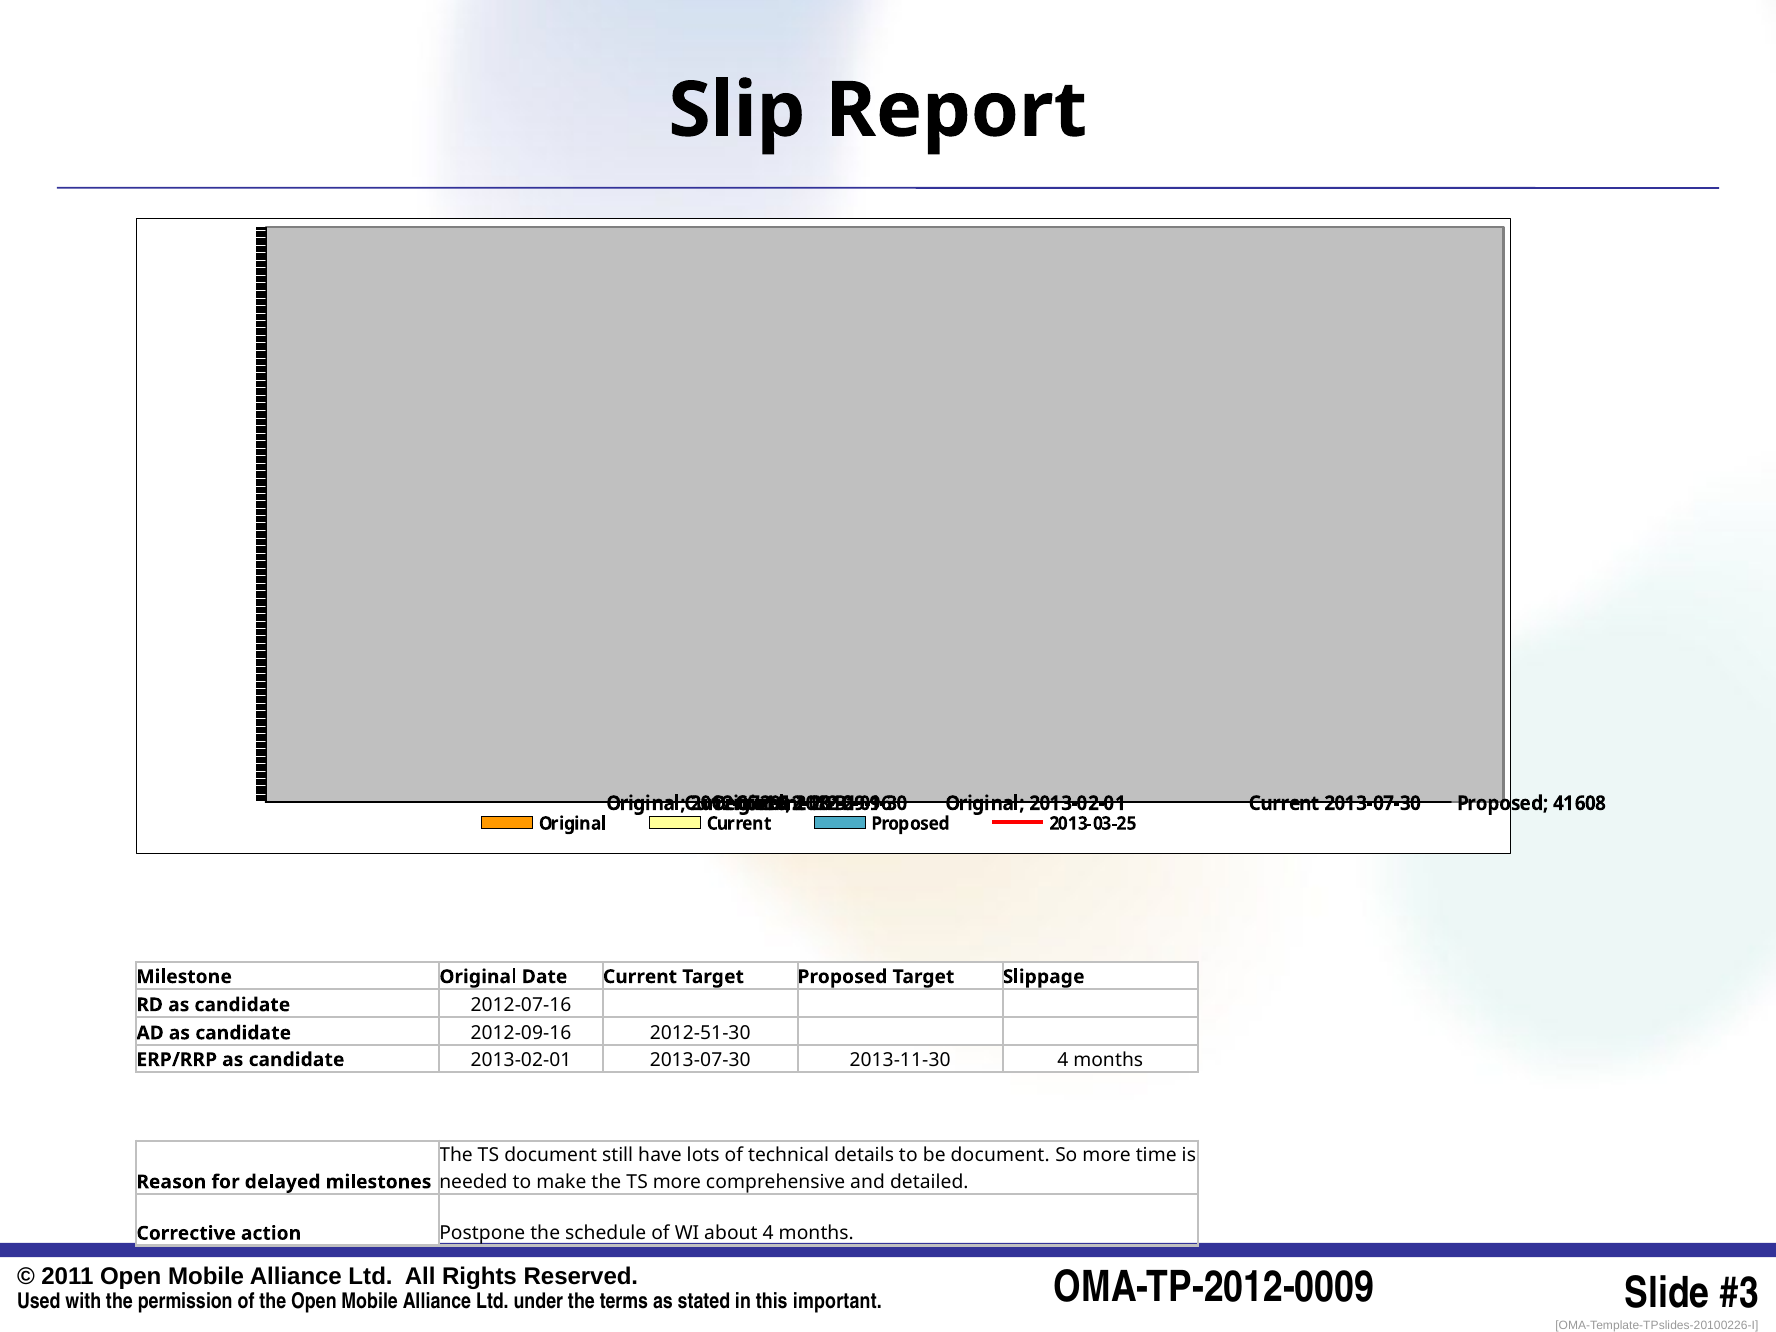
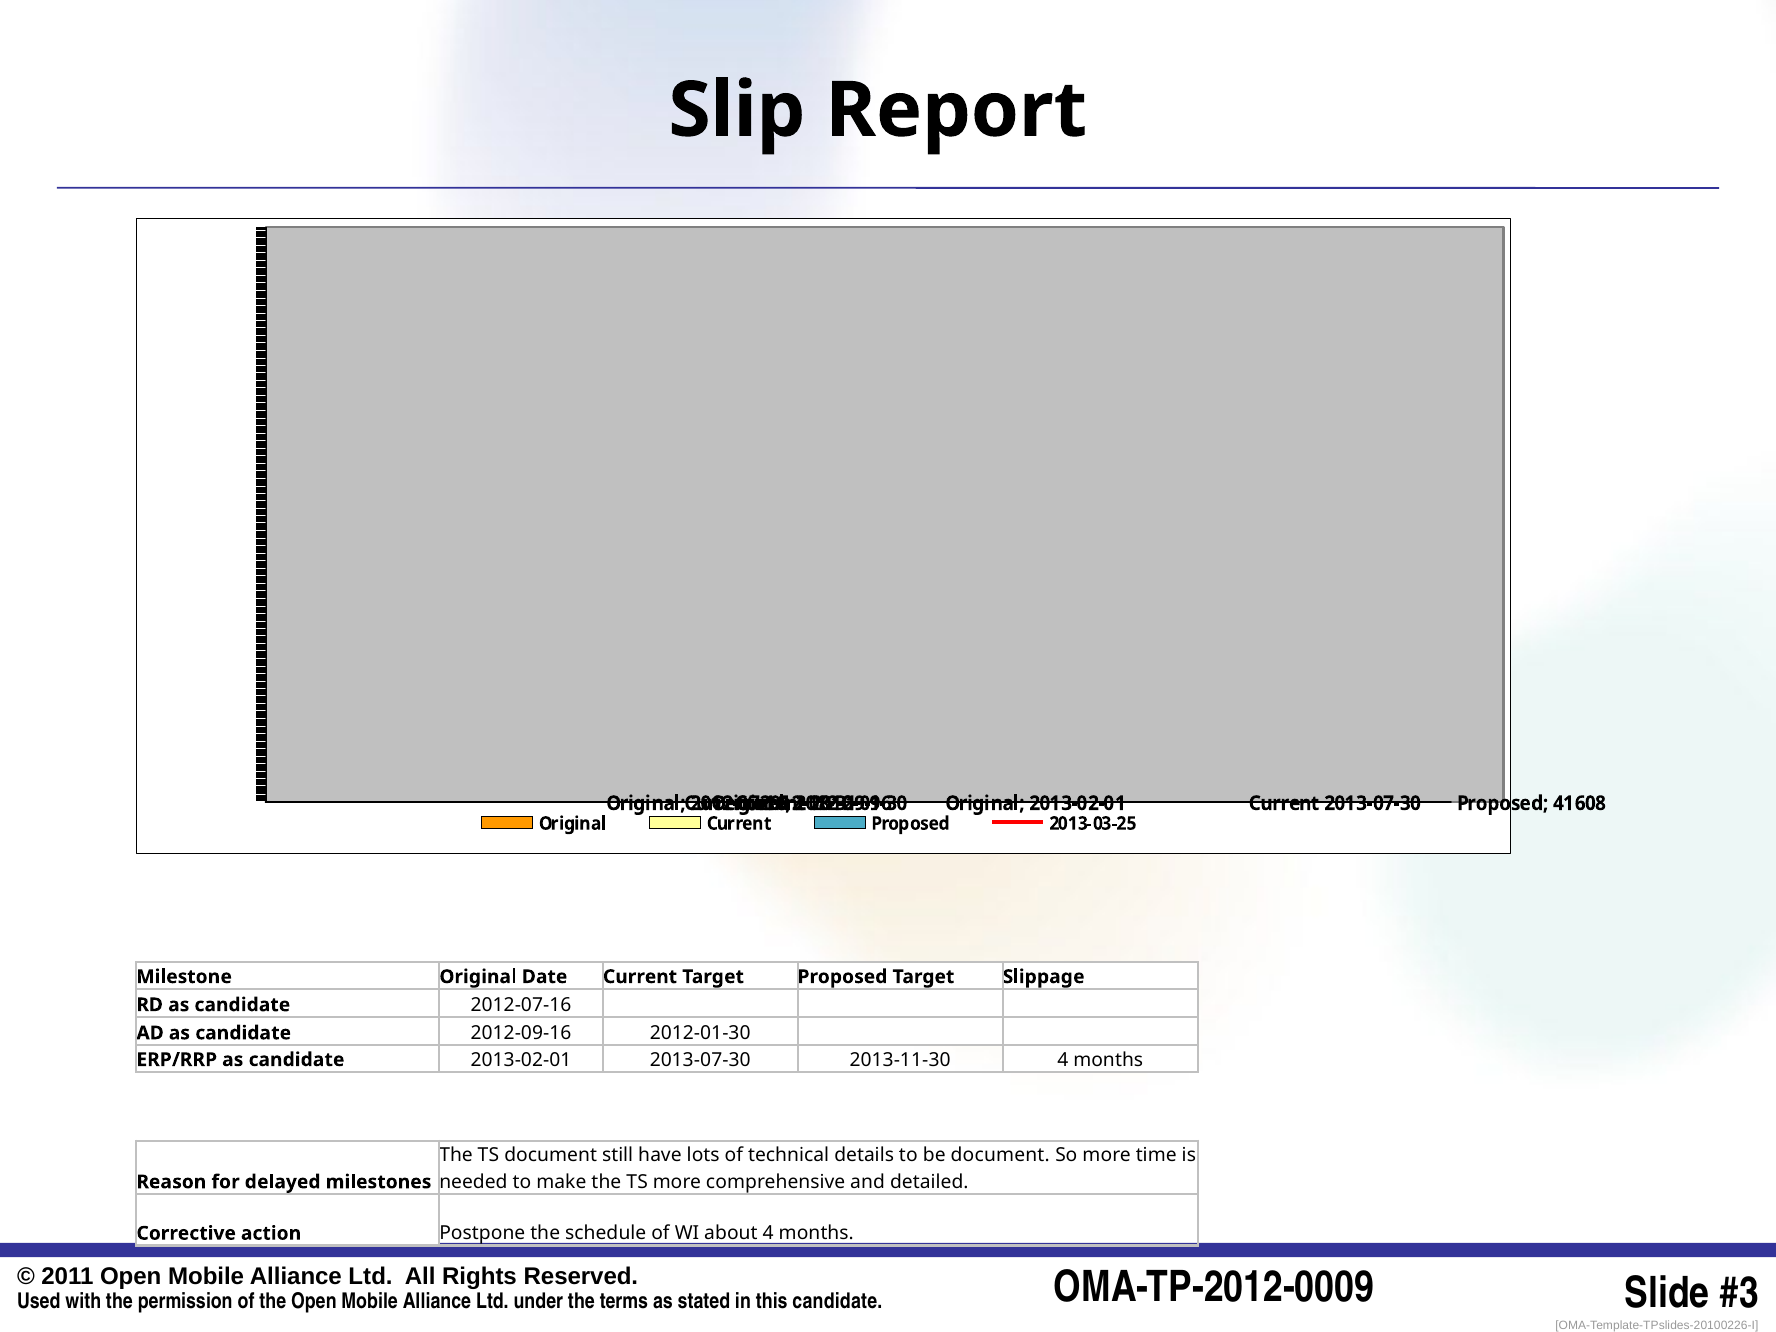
2012-51-30: 2012-51-30 -> 2012-01-30 (700, 1033)
important: important -> candidate (837, 1302)
